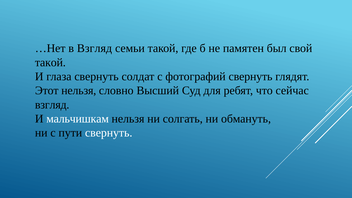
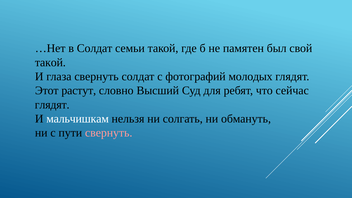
в Взгляд: Взгляд -> Солдат (95, 48)
фотографий свернуть: свернуть -> молодых (251, 77)
Этот нельзя: нельзя -> растут (79, 91)
взгляд: взгляд -> глядят (52, 105)
свернуть colour: white -> pink (109, 133)
